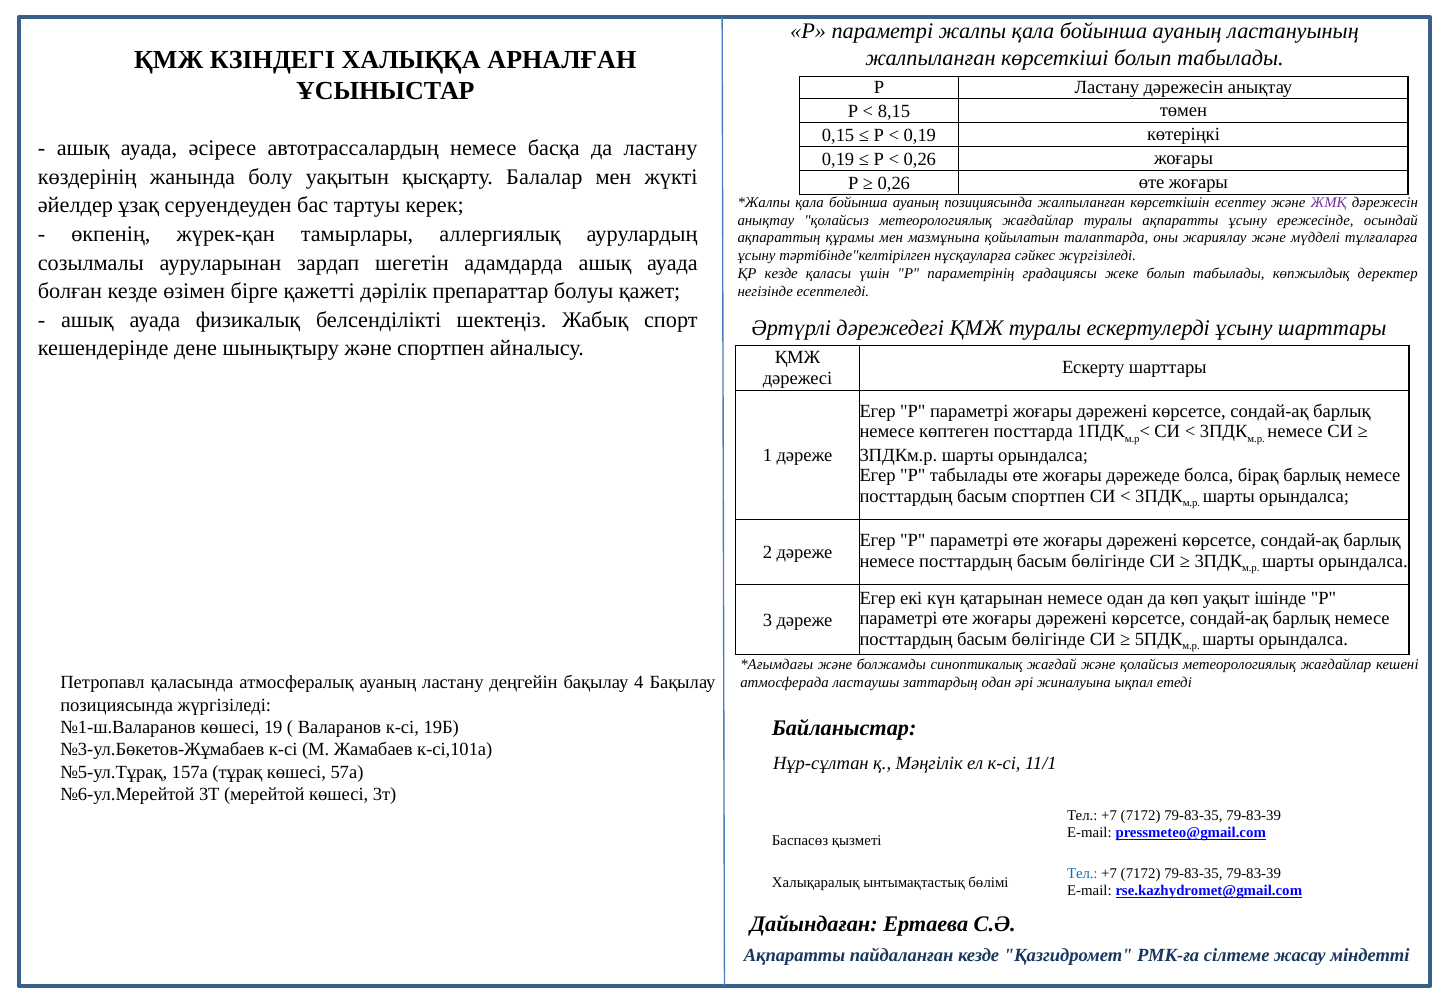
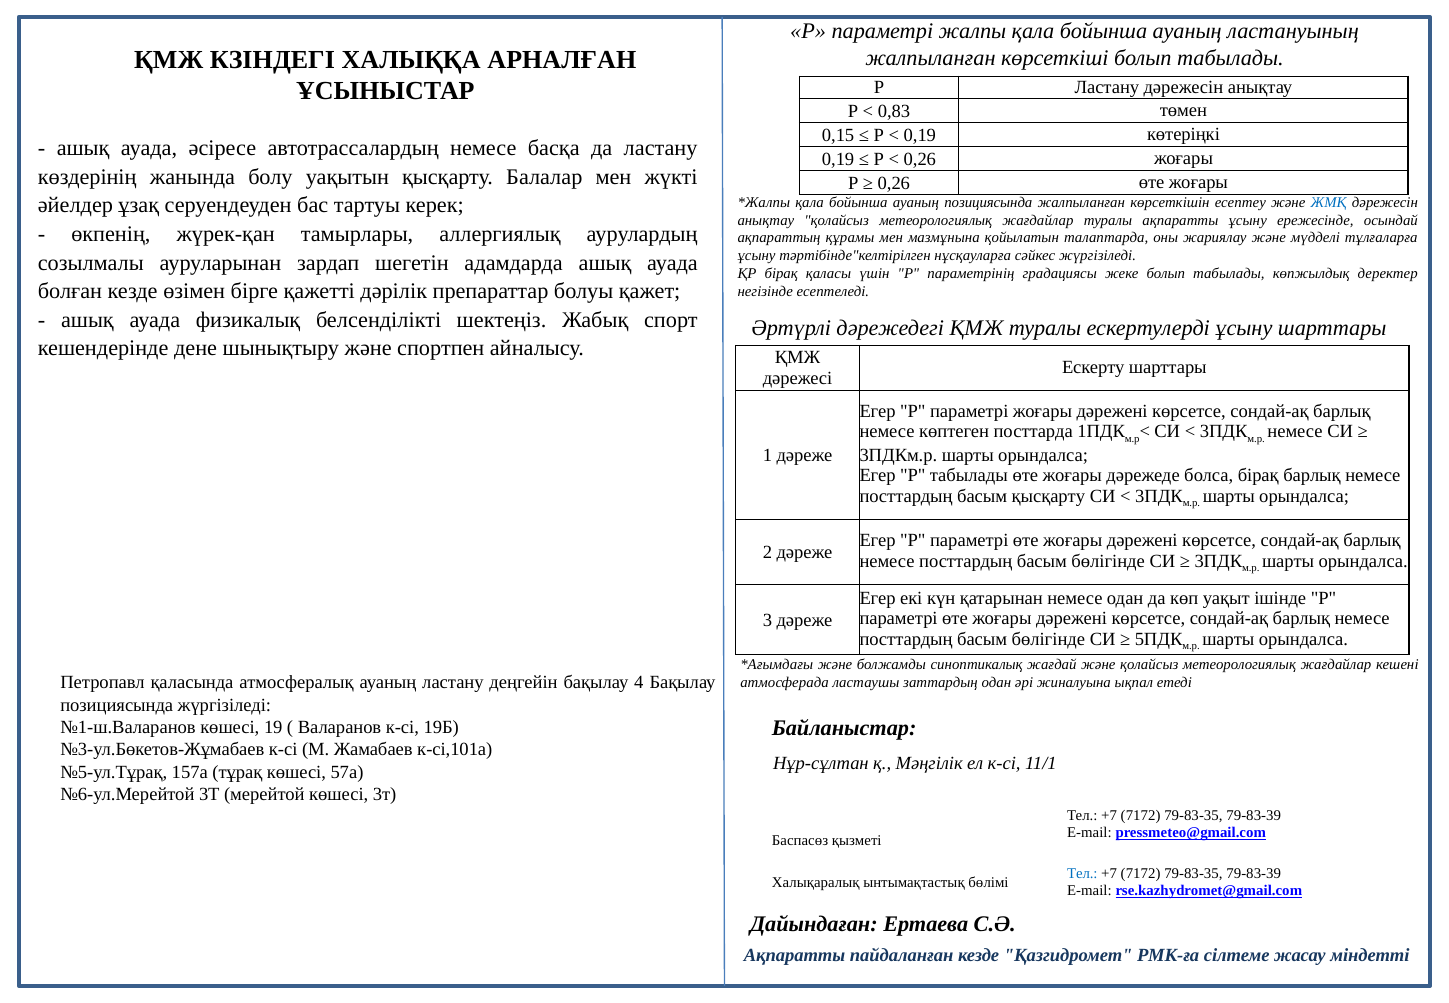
8,15: 8,15 -> 0,83 (894, 111)
ЖМҚ colour: purple -> blue (1329, 202)
ҚР кезде: кезде -> бірақ (781, 274)
басым спортпен: спортпен -> қысқарту (1048, 496)
